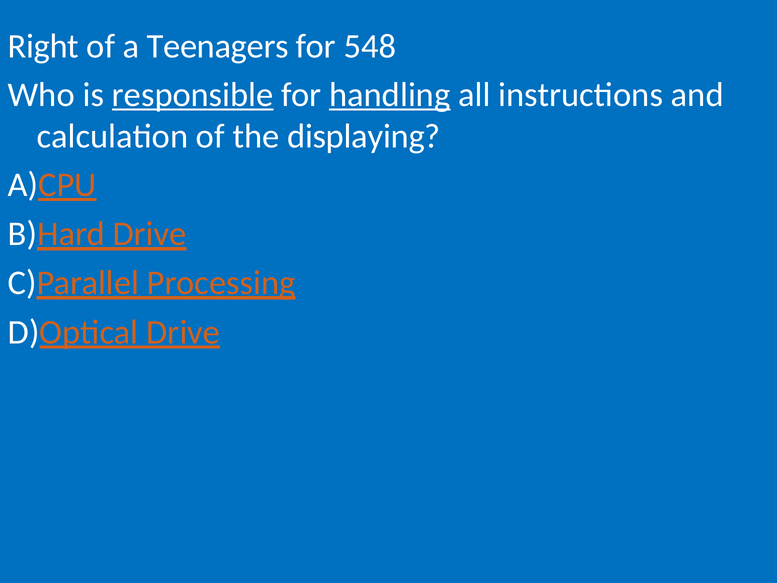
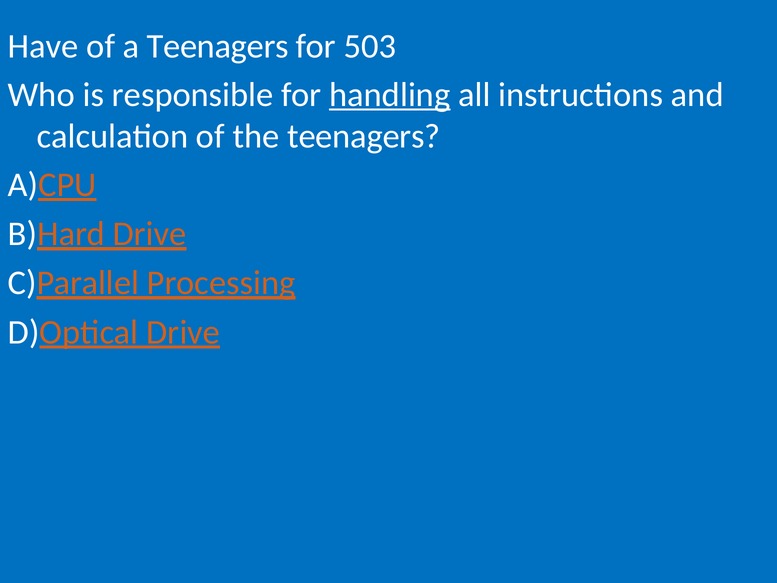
Right: Right -> Have (43, 46)
548: 548 -> 503 (370, 46)
responsible underline: present -> none (193, 95)
the displaying: displaying -> teenagers (364, 136)
